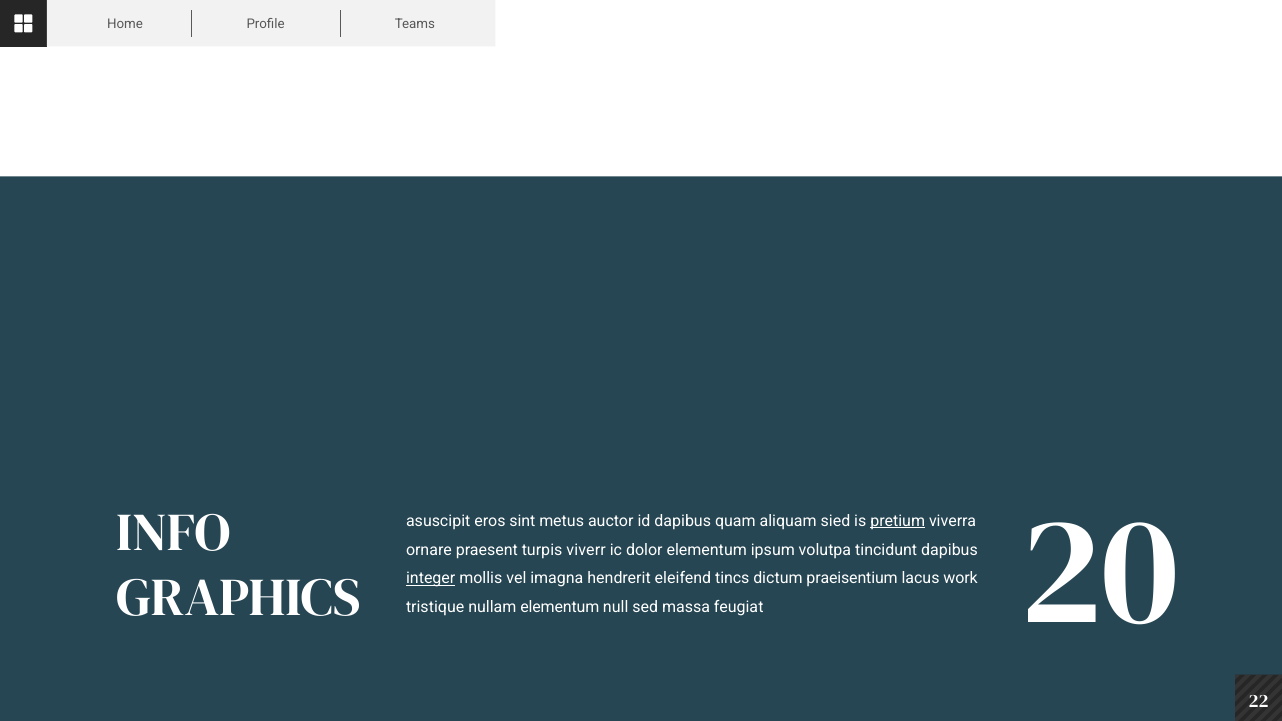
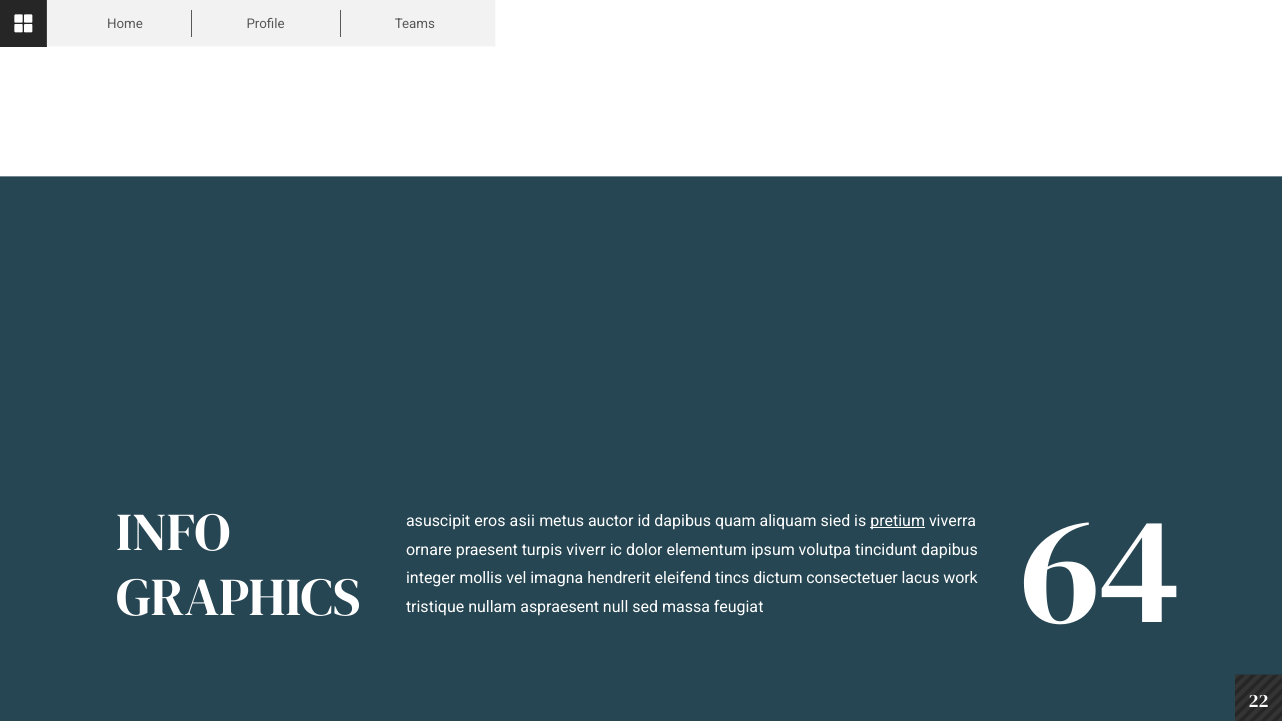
sint: sint -> asii (522, 521)
integer underline: present -> none (431, 579)
praeisentium: praeisentium -> consectetuer (852, 579)
nullam elementum: elementum -> aspraesent (560, 607)
20: 20 -> 64 (1100, 572)
